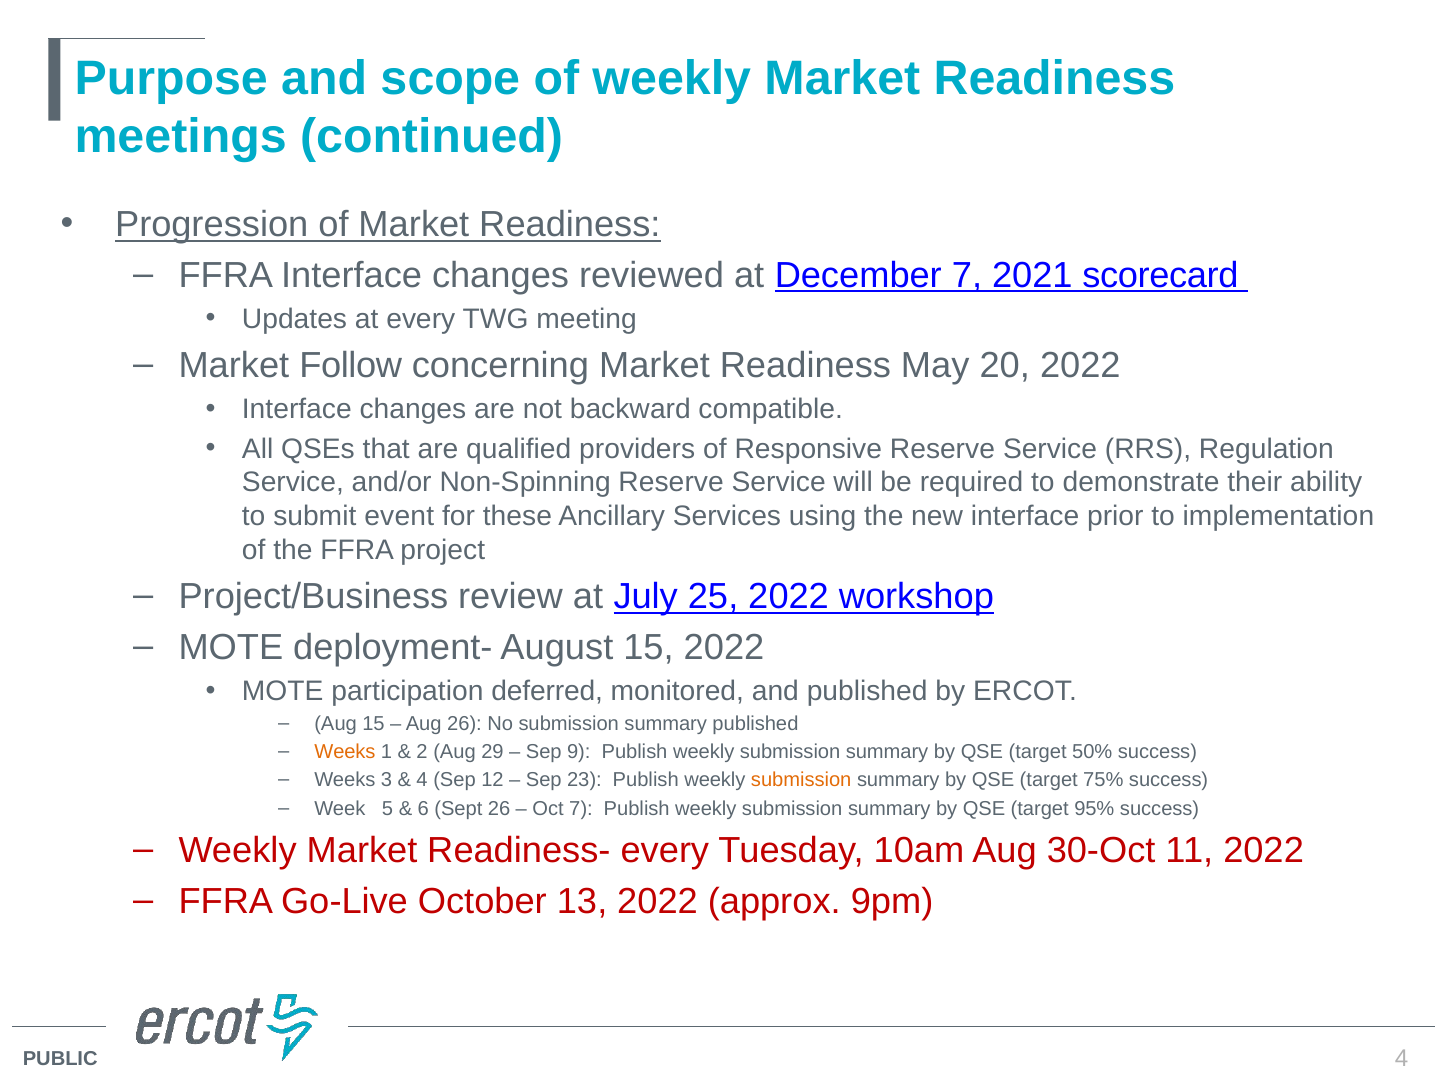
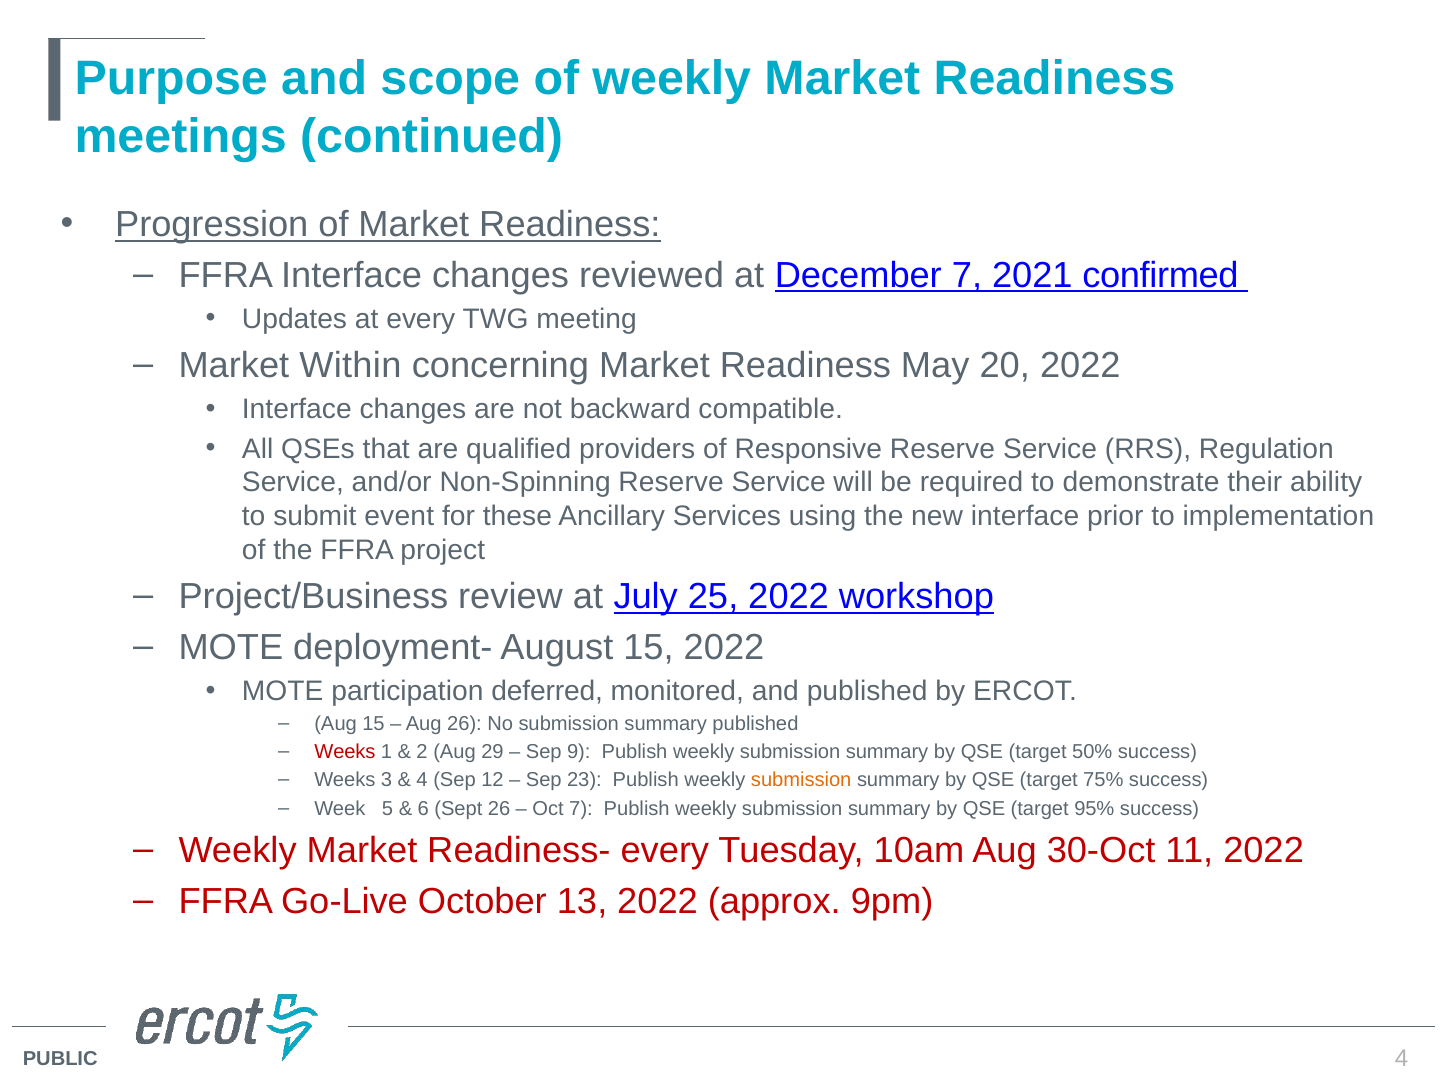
scorecard: scorecard -> confirmed (1160, 276)
Follow: Follow -> Within (350, 366)
Weeks colour: orange -> red (345, 752)
